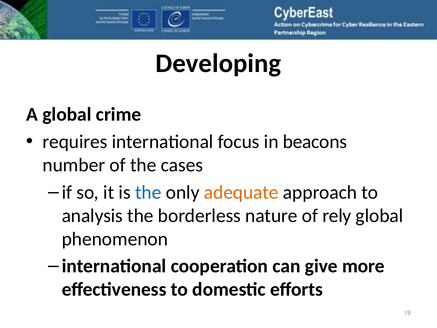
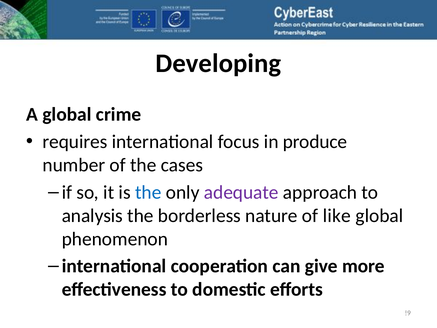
beacons: beacons -> produce (315, 142)
adequate colour: orange -> purple (241, 192)
rely: rely -> like (337, 216)
